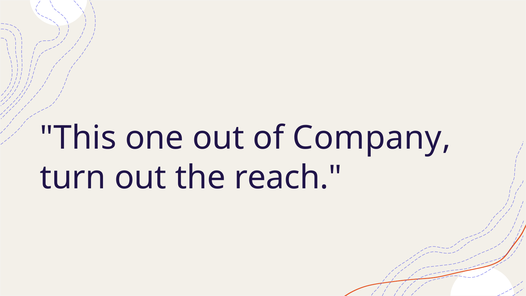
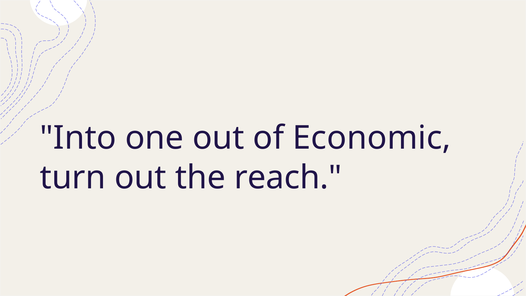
This: This -> Into (78, 138)
Company: Company -> Economic (372, 138)
